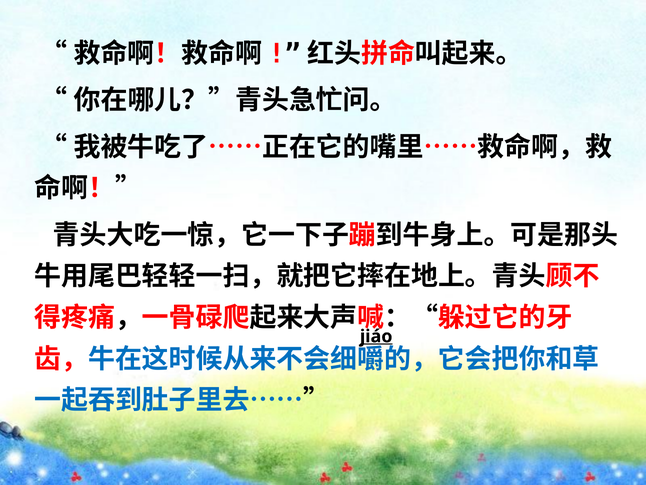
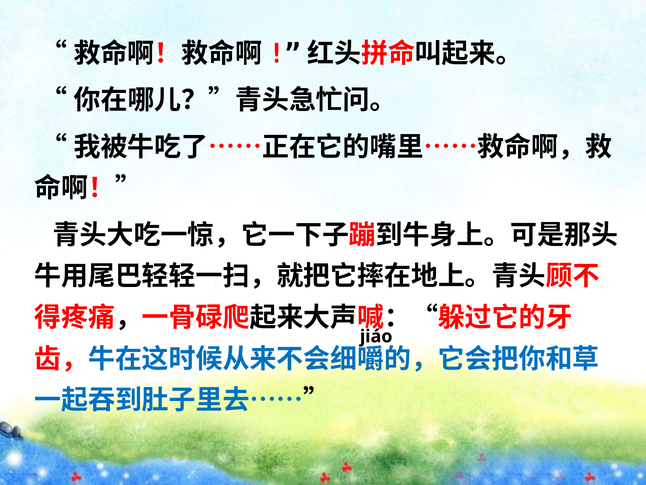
jiáo underline: present -> none (376, 336)
